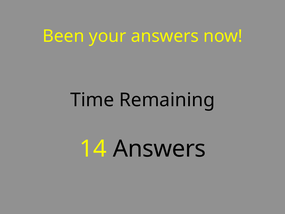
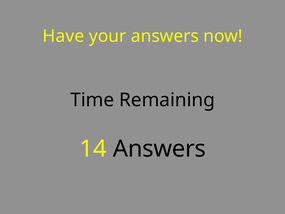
Been: Been -> Have (63, 36)
